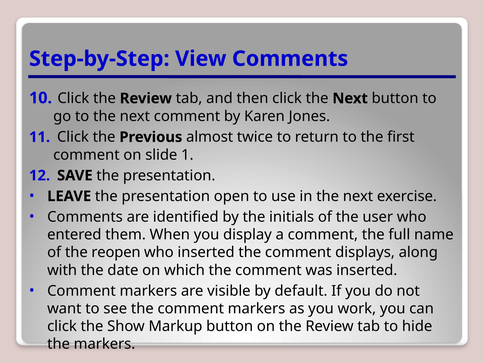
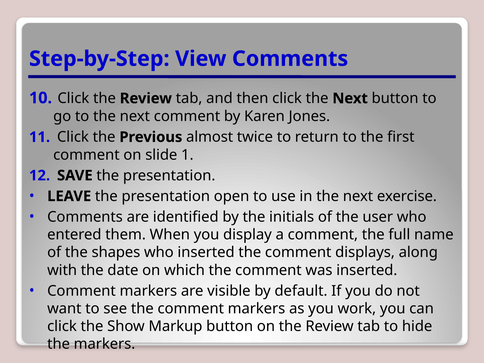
reopen: reopen -> shapes (116, 252)
